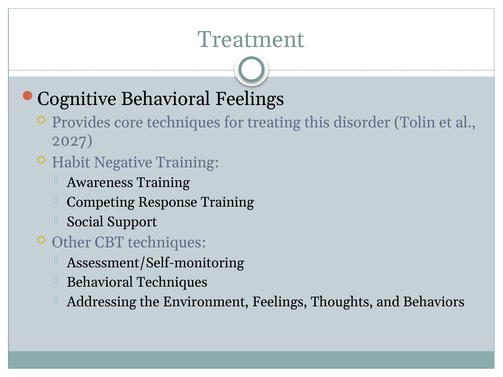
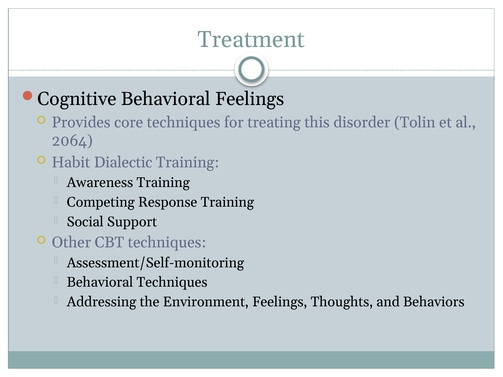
2027: 2027 -> 2064 (72, 141)
Negative: Negative -> Dialectic (123, 162)
